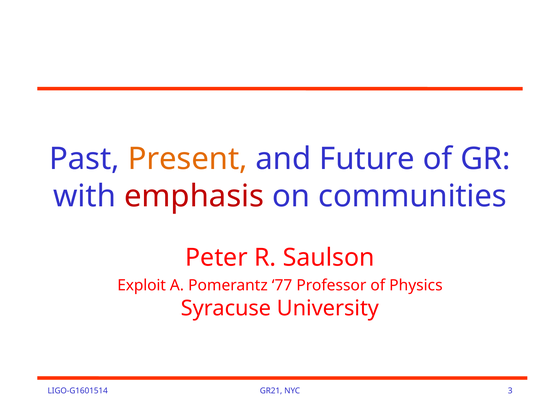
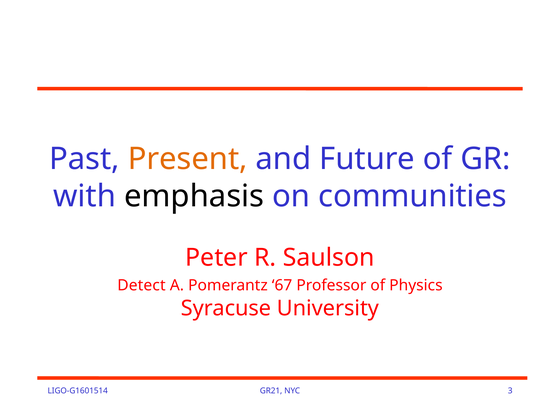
emphasis colour: red -> black (194, 196)
Exploit: Exploit -> Detect (141, 285)
77: 77 -> 67 (282, 285)
